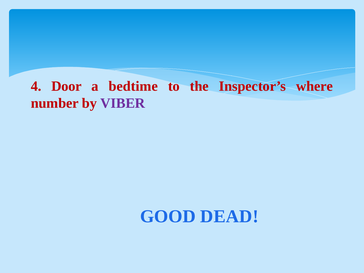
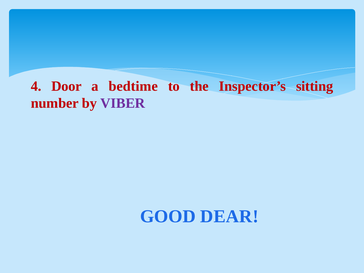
where: where -> sitting (315, 86)
DEAD: DEAD -> DEAR (229, 216)
